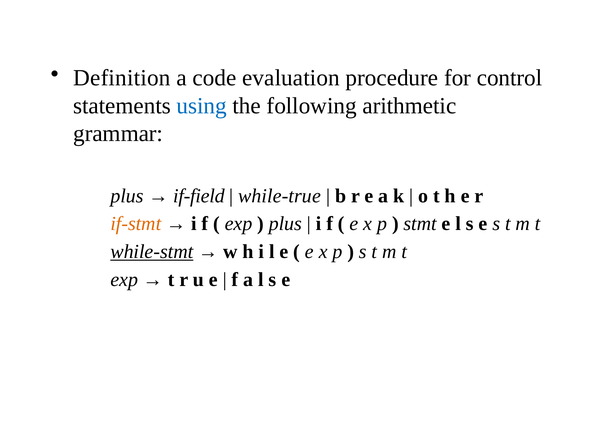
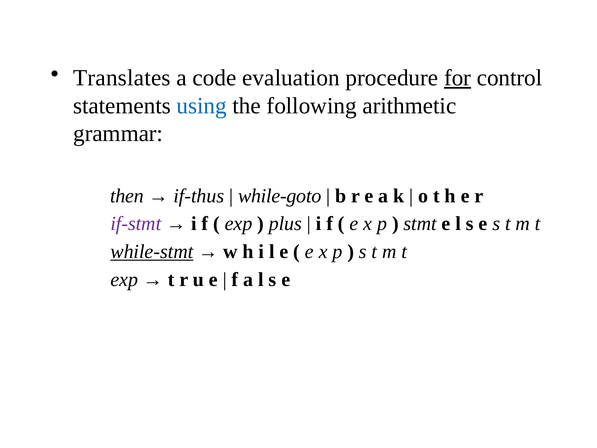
Definition: Definition -> Translates (122, 78)
for underline: none -> present (458, 78)
plus: plus -> then (127, 196)
if-field: if-field -> if-thus (199, 196)
while-true: while-true -> while-goto (280, 196)
if-stmt colour: orange -> purple (136, 224)
